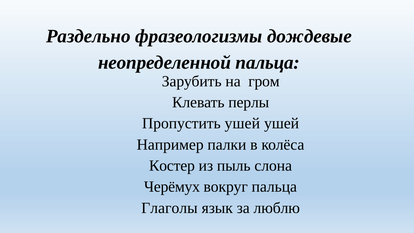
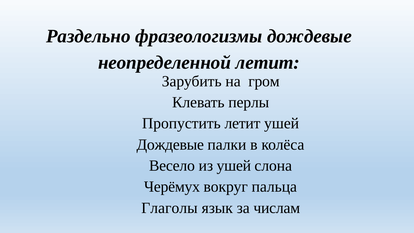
неопределенной пальца: пальца -> летит (268, 62)
Пропустить ушей: ушей -> летит (242, 123)
Например: Например -> Дождевые (170, 145)
Костер: Костер -> Весело (172, 166)
из пыль: пыль -> ушей (234, 166)
люблю: люблю -> числам (277, 208)
